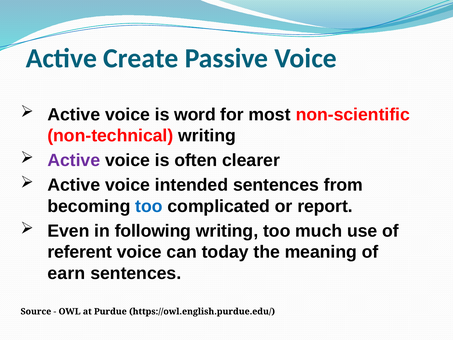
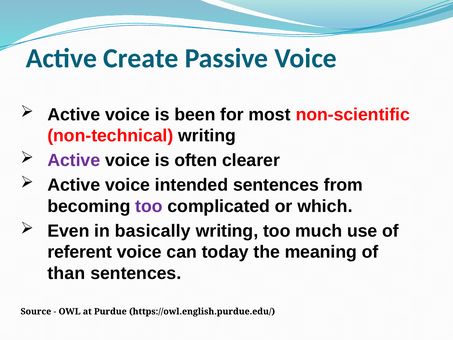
word: word -> been (195, 114)
too colour: blue -> purple (149, 206)
report: report -> which (325, 206)
following: following -> basically (153, 231)
earn: earn -> than (66, 273)
